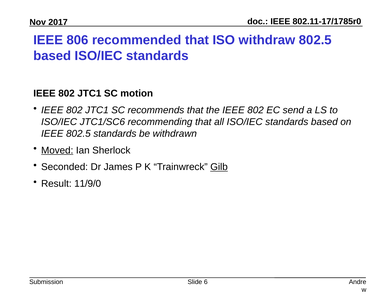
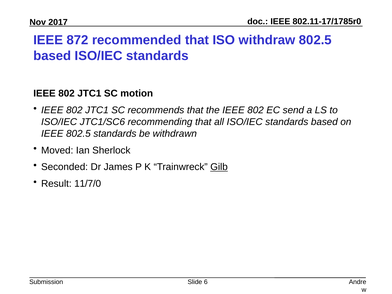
806: 806 -> 872 (78, 40)
Moved underline: present -> none (57, 150)
11/9/0: 11/9/0 -> 11/7/0 (88, 184)
